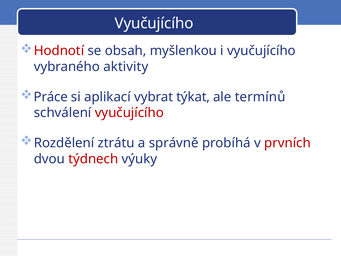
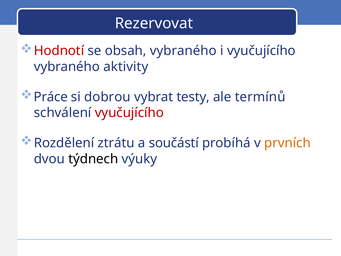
Vyučujícího: Vyučujícího -> Rezervovat (154, 23)
obsah myšlenkou: myšlenkou -> vybraného (183, 51)
aplikací: aplikací -> dobrou (107, 97)
týkat: týkat -> testy (193, 97)
správně: správně -> součástí (174, 143)
prvních colour: red -> orange (287, 143)
týdnech colour: red -> black (93, 159)
